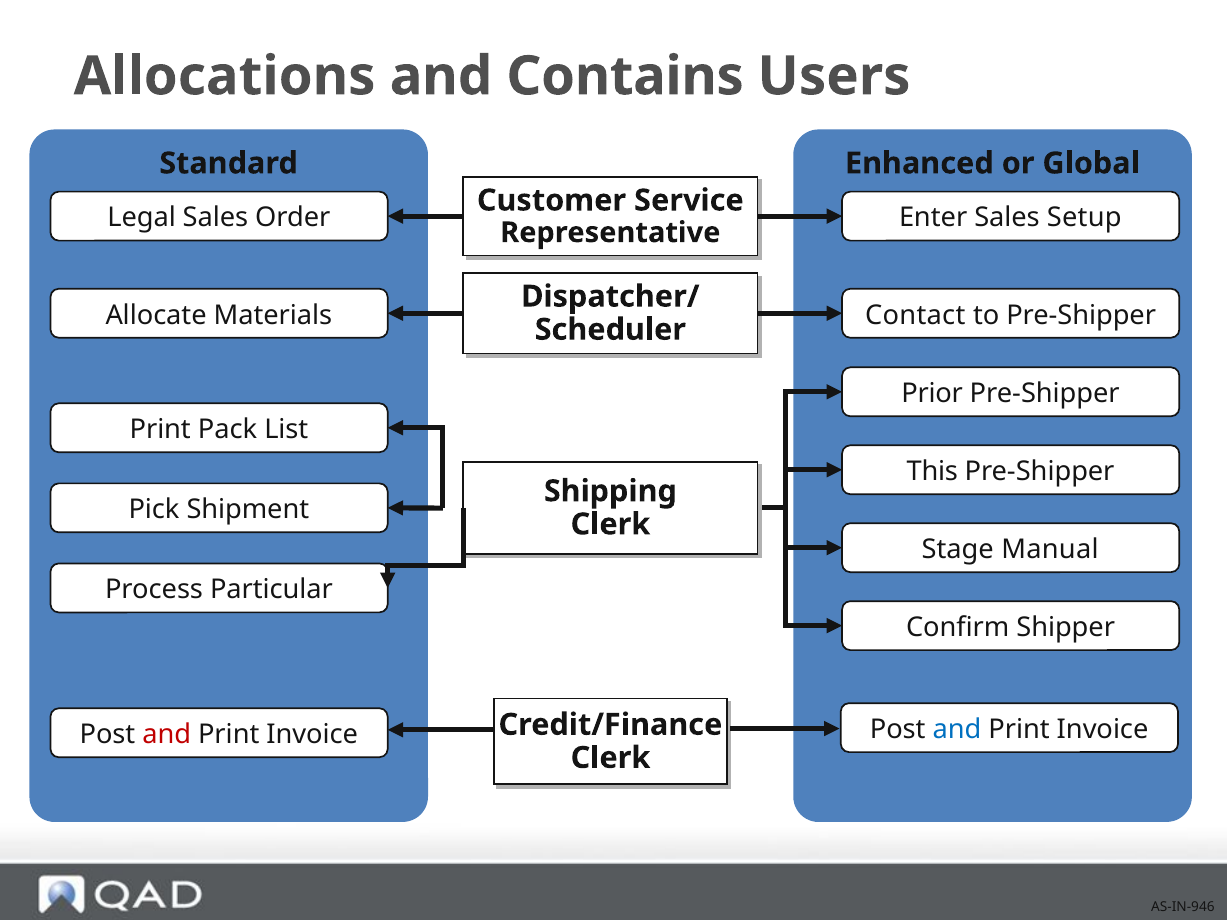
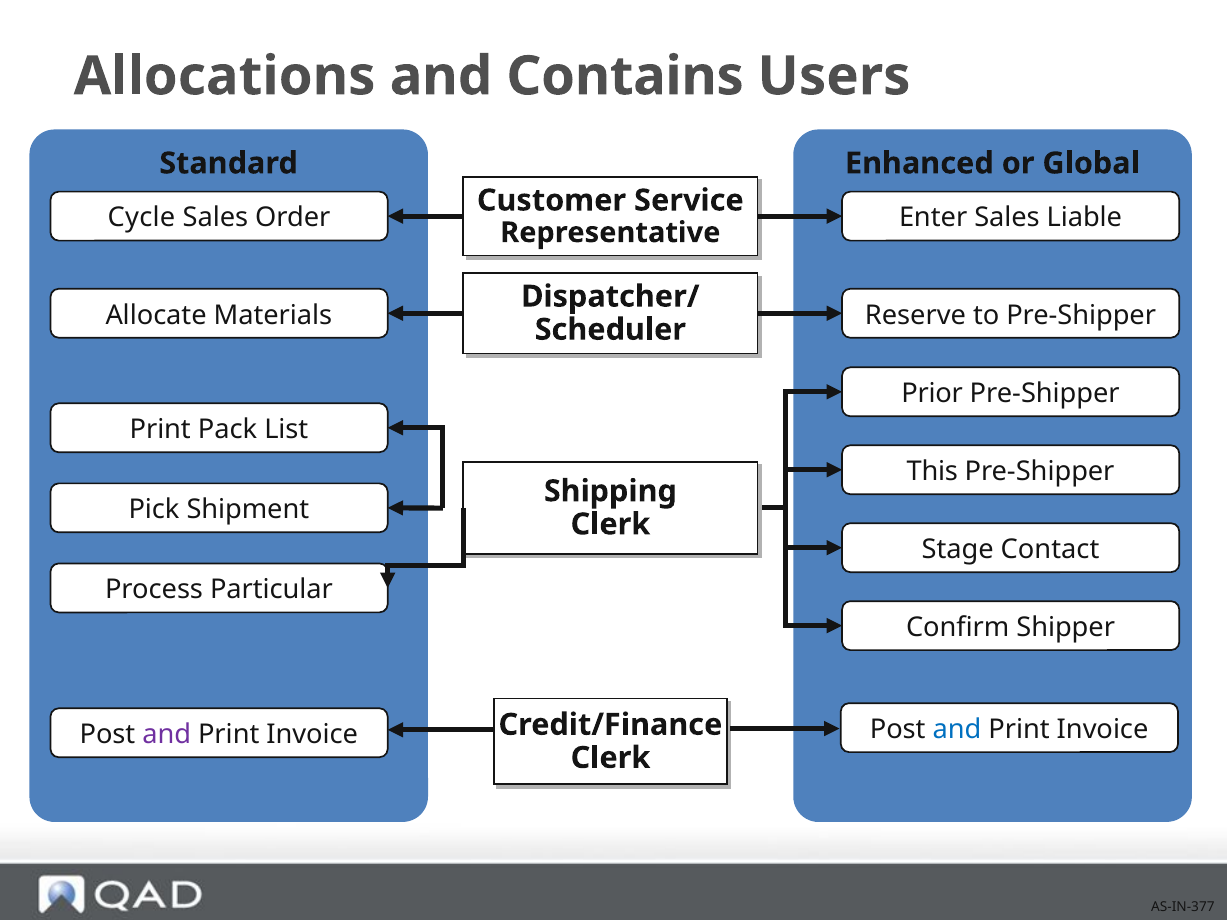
Legal: Legal -> Cycle (141, 218)
Setup: Setup -> Liable (1084, 218)
Contact: Contact -> Reserve (915, 315)
Manual: Manual -> Contact (1050, 550)
and colour: red -> purple (167, 735)
AS-IN-946: AS-IN-946 -> AS-IN-377 (1183, 907)
